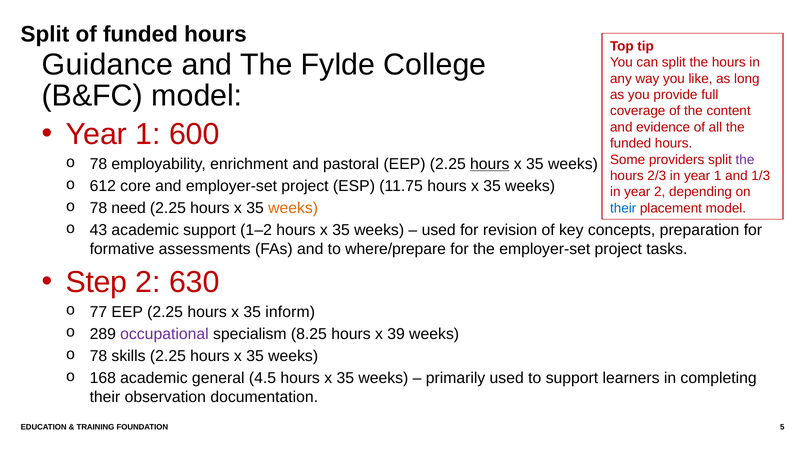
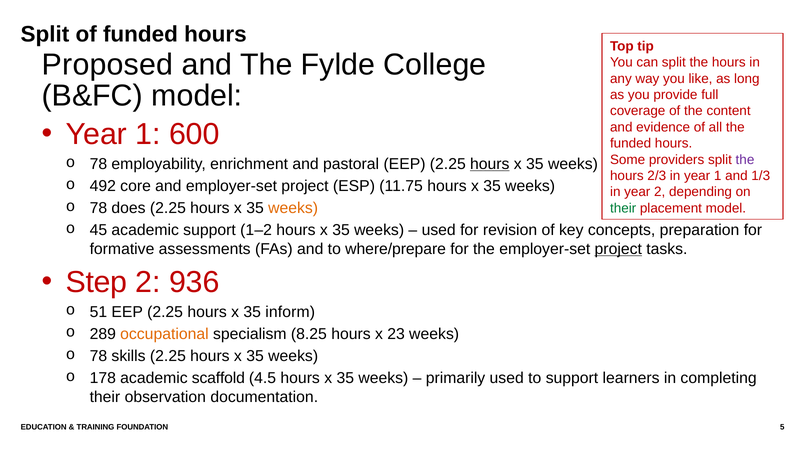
Guidance: Guidance -> Proposed (108, 65)
612: 612 -> 492 (103, 186)
need: need -> does (129, 208)
their colour: blue -> green (623, 208)
43: 43 -> 45 (98, 230)
project underline: none -> present (618, 249)
630: 630 -> 936 (194, 282)
77: 77 -> 51 (98, 312)
occupational colour: purple -> orange (164, 334)
39: 39 -> 23 (396, 334)
168: 168 -> 178 (103, 378)
general: general -> scaffold (218, 378)
